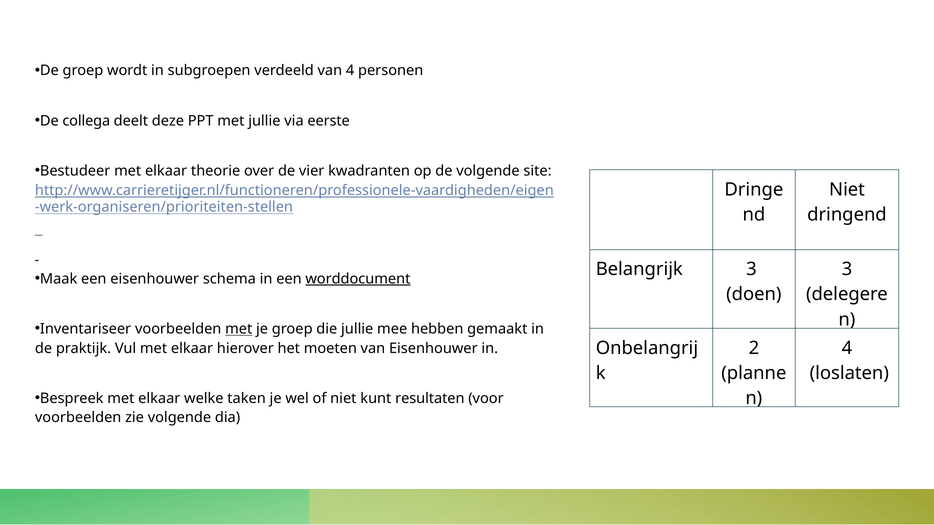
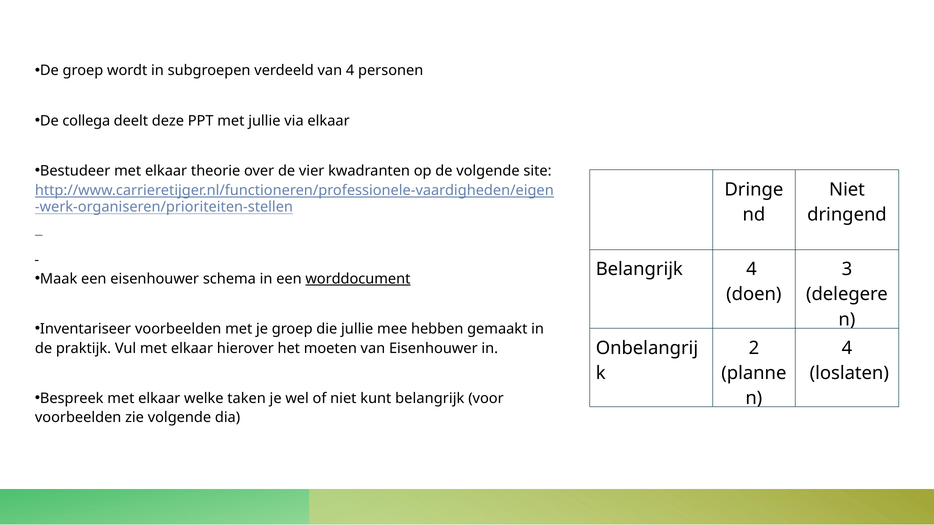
via eerste: eerste -> elkaar (329, 121)
Belangrijk 3: 3 -> 4 (752, 269)
met underline: present -> none (239, 329)
kunt resultaten: resultaten -> belangrijk (430, 399)
